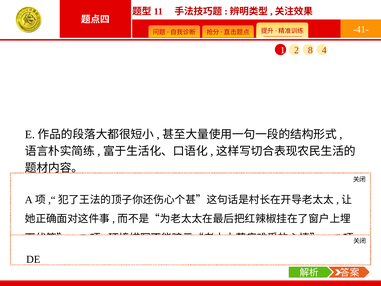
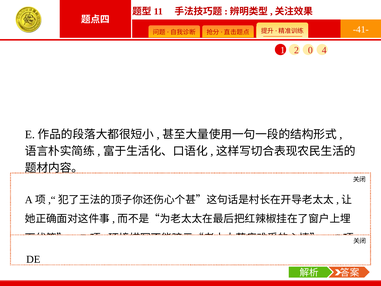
8: 8 -> 0 (310, 50)
